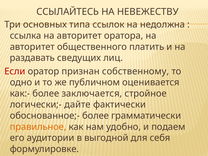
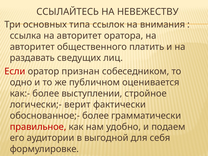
недолжна: недолжна -> внимания (163, 25)
собственному: собственному -> собеседником (136, 71)
заключается: заключается -> выступлении (92, 93)
дайте: дайте -> верит (77, 105)
правильное colour: orange -> red (38, 127)
